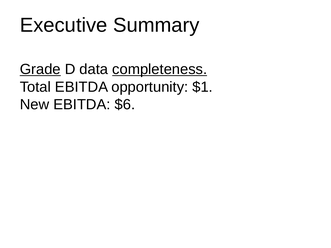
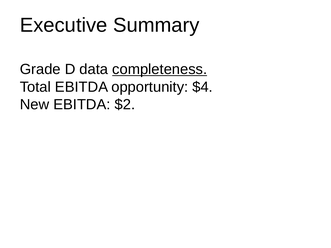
Grade underline: present -> none (40, 69)
$1: $1 -> $4 (203, 87)
$6: $6 -> $2 (125, 105)
